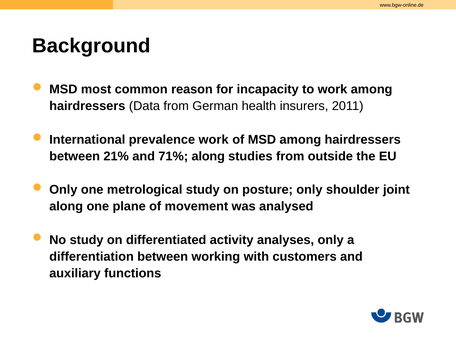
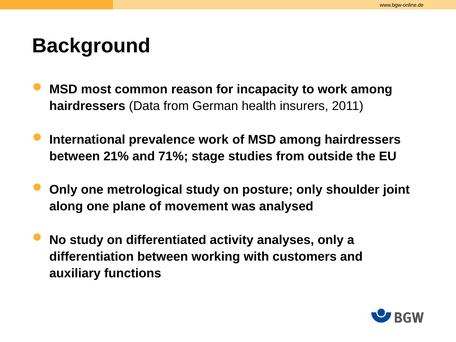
71% along: along -> stage (208, 156)
